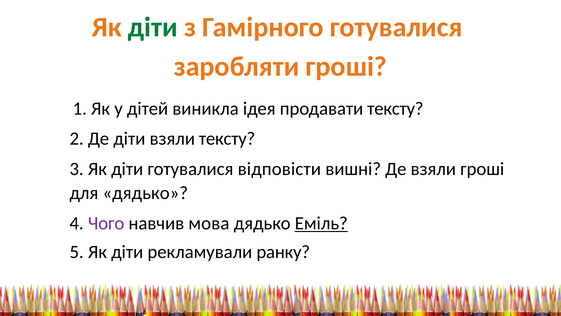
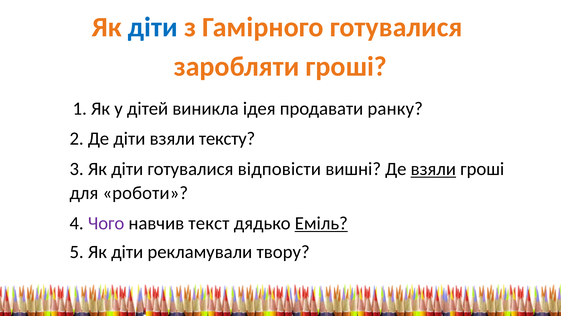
діти colour: green -> blue (153, 27)
продавати тексту: тексту -> ранку (395, 108)
взяли underline: none -> present (433, 169)
для дядько: дядько -> роботи (145, 193)
мова: мова -> текст (209, 223)
ранку: ранку -> твору (283, 252)
